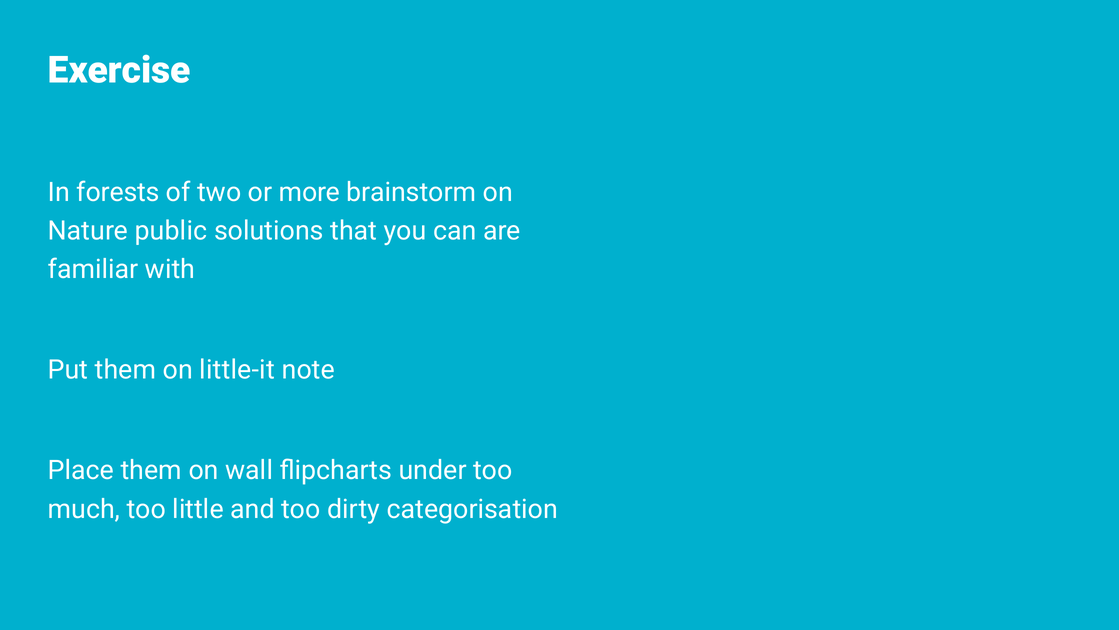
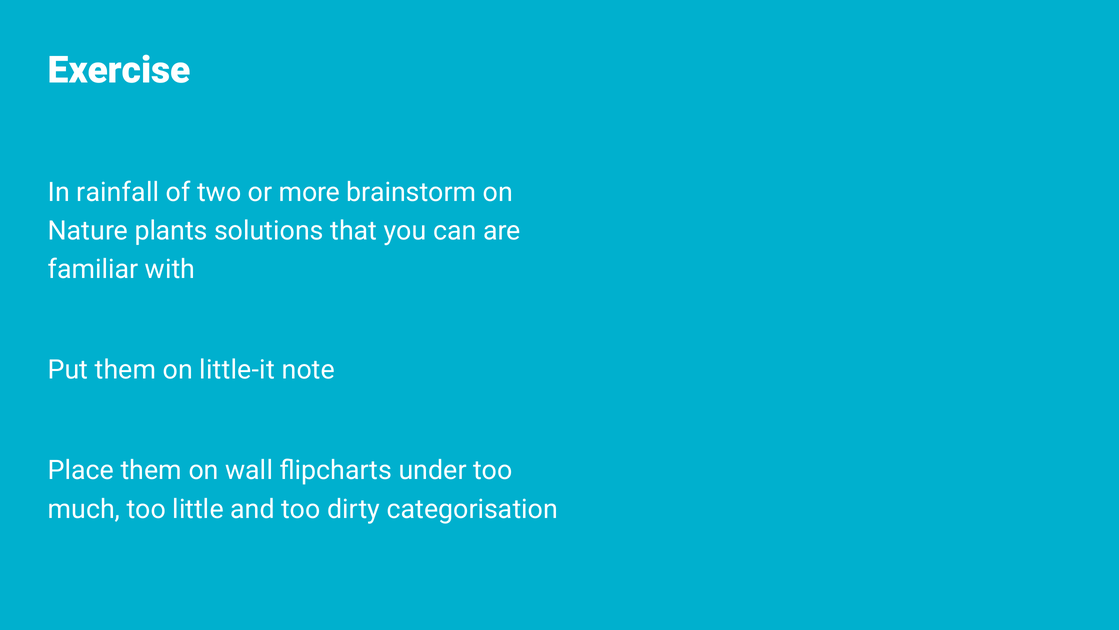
forests: forests -> rainfall (118, 192)
public: public -> plants (171, 231)
